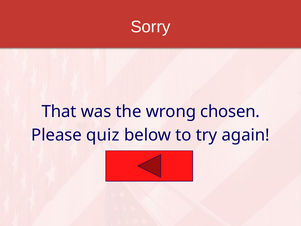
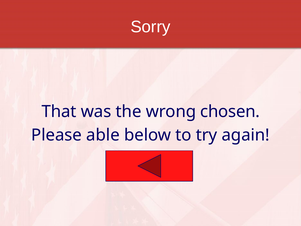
quiz: quiz -> able (103, 135)
